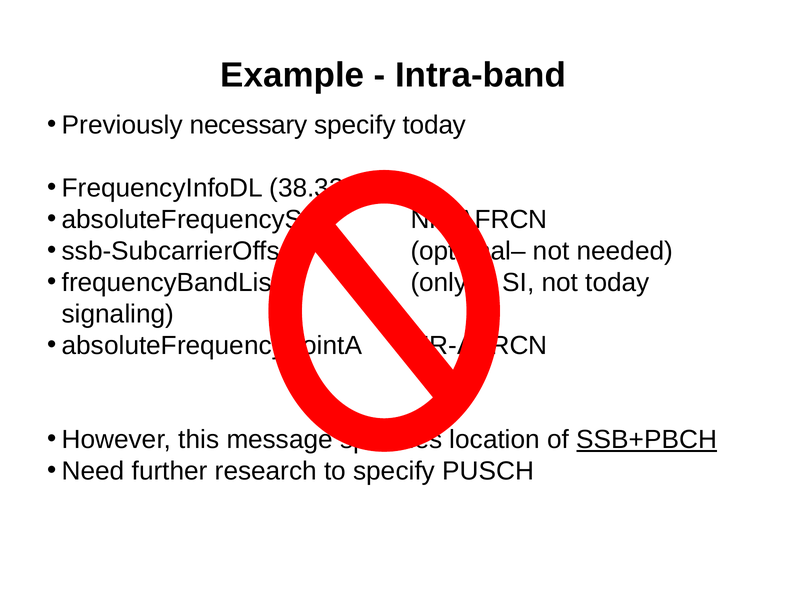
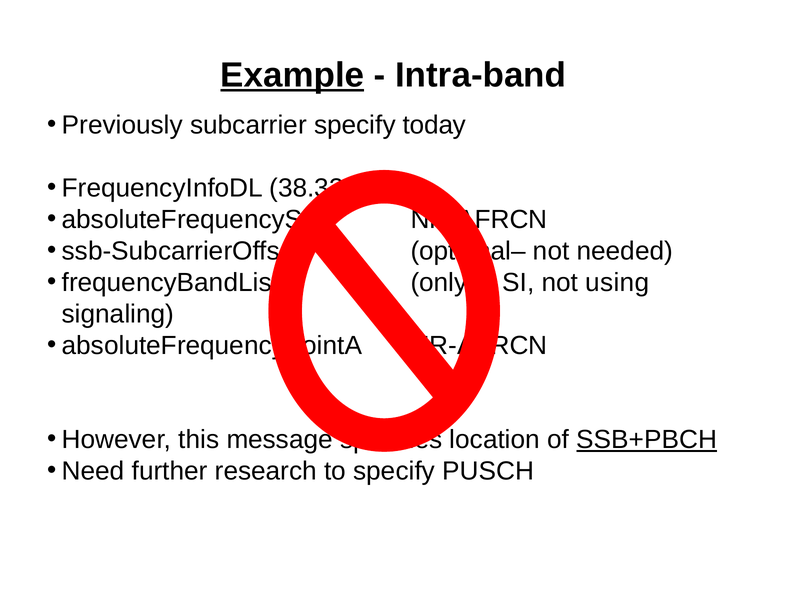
Example underline: none -> present (292, 75)
necessary: necessary -> subcarrier (248, 125)
not today: today -> using (617, 283)
